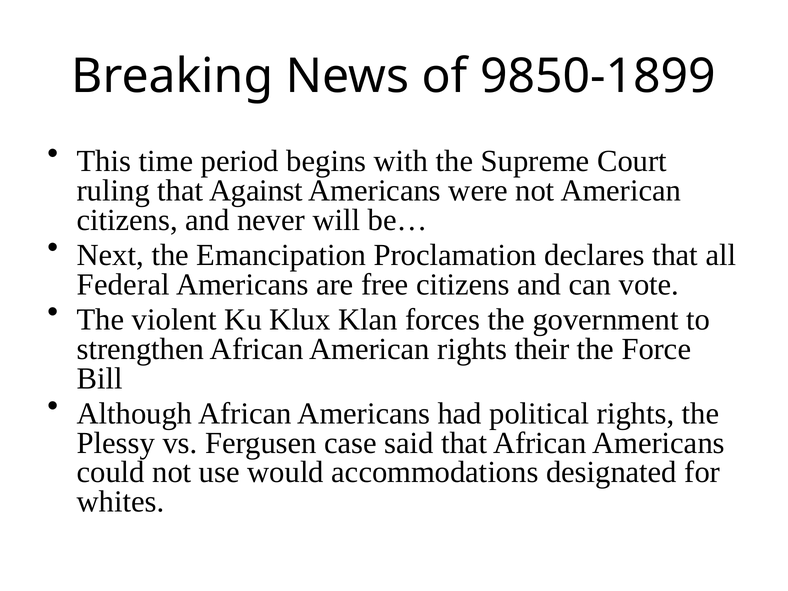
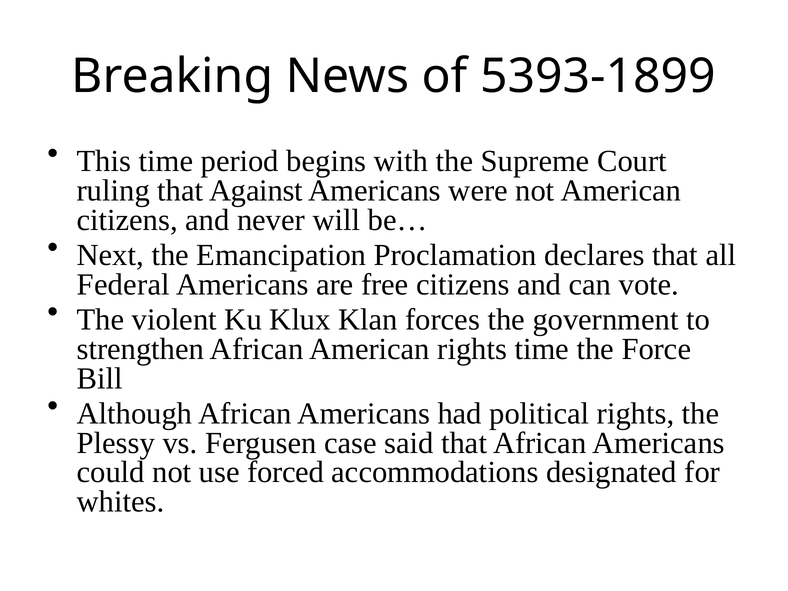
9850-1899: 9850-1899 -> 5393-1899 (598, 76)
rights their: their -> time (542, 349)
would: would -> forced (286, 472)
